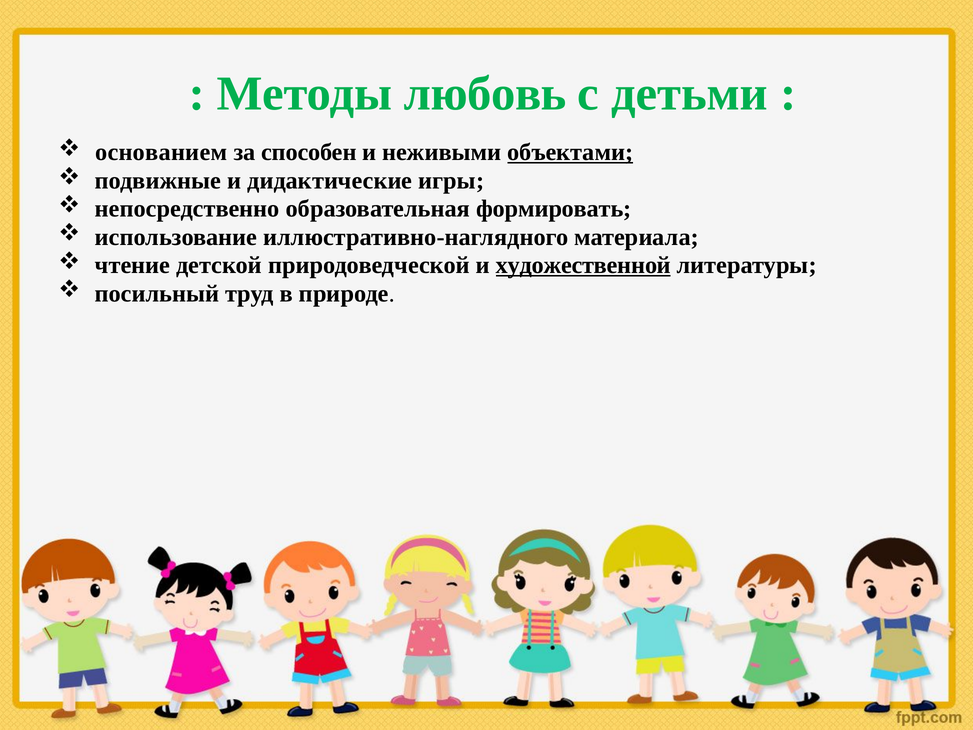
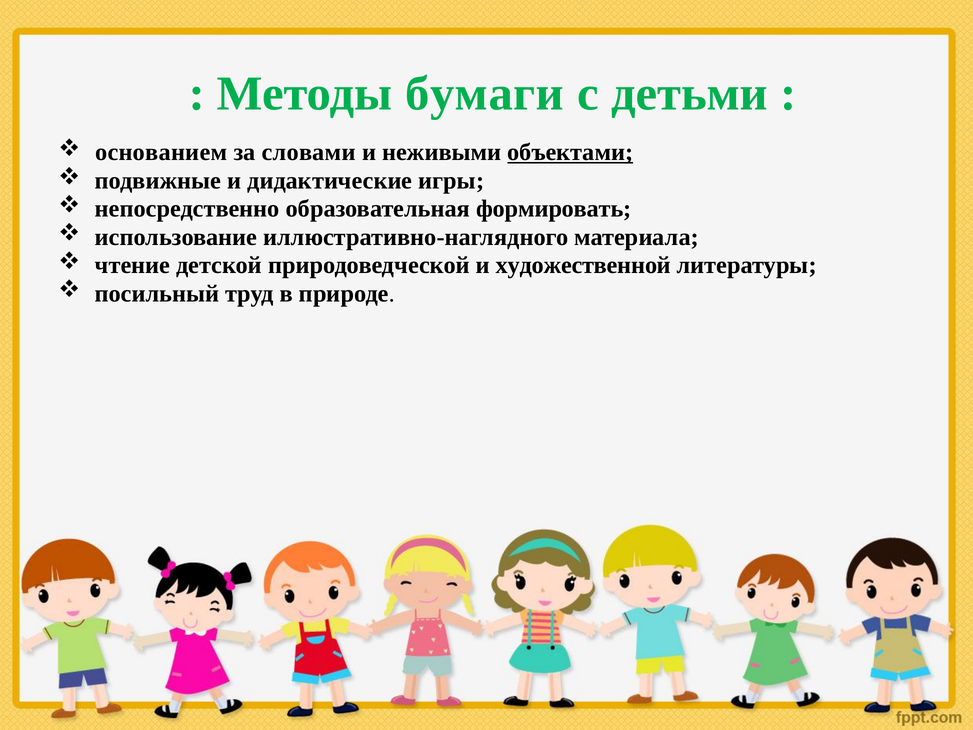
любовь: любовь -> бумаги (485, 93)
способен: способен -> словами (309, 152)
художественной underline: present -> none (583, 265)
